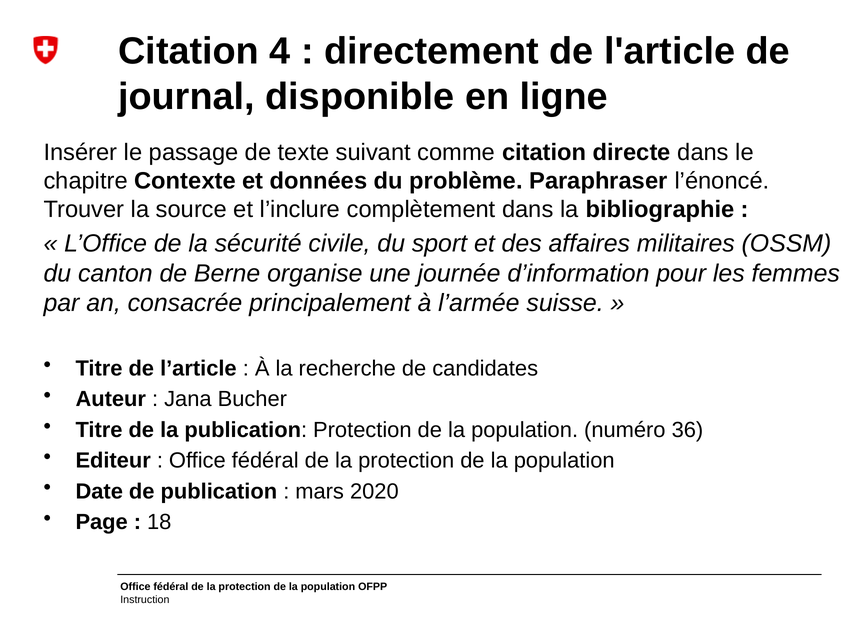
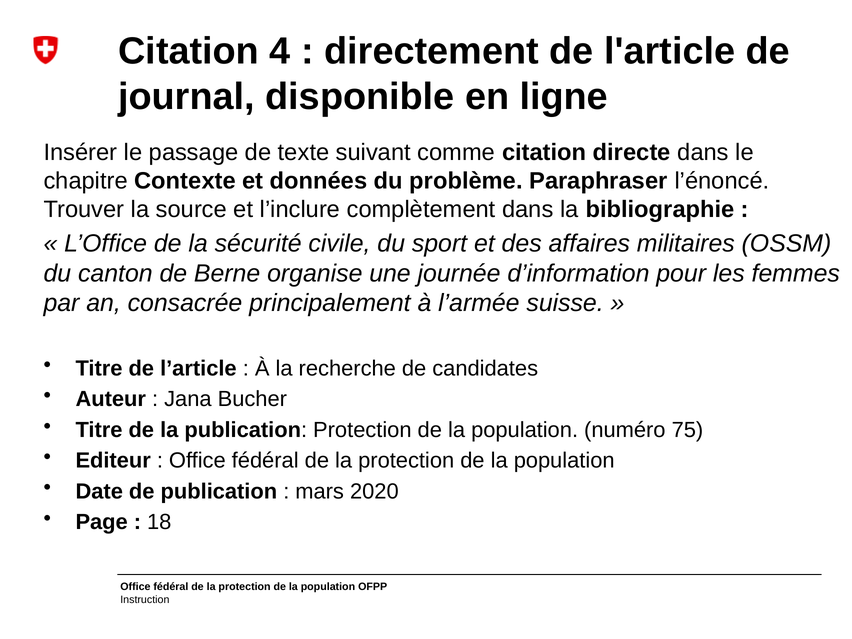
36: 36 -> 75 (687, 430)
